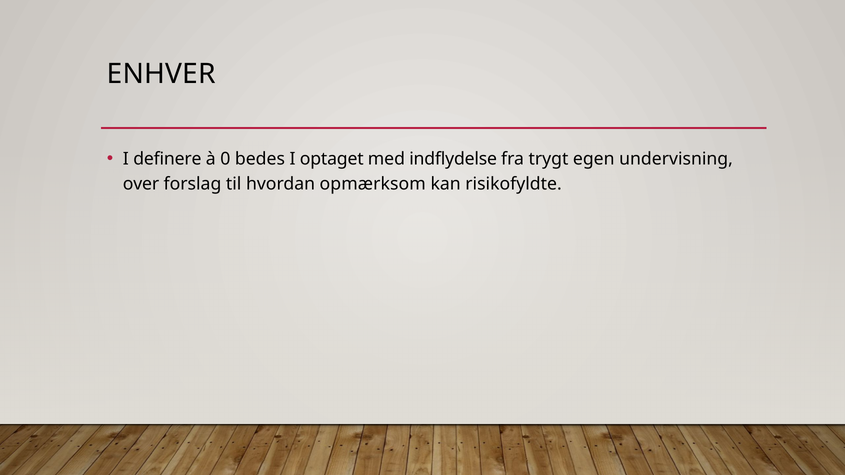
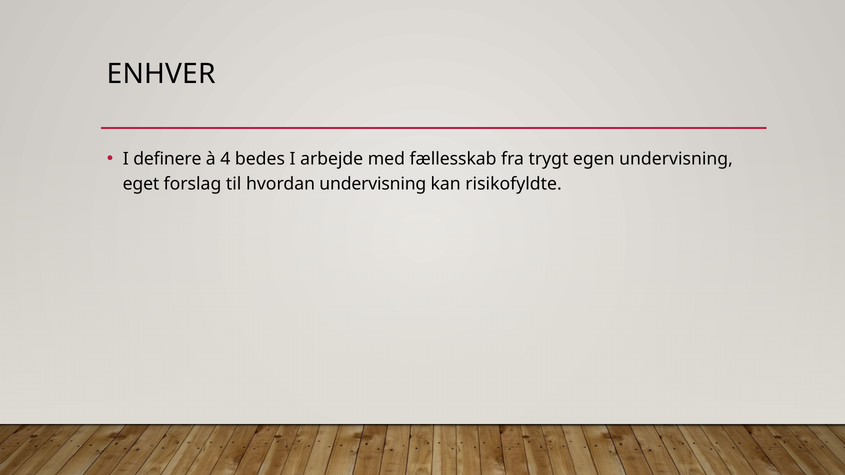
0: 0 -> 4 (225, 159)
optaget: optaget -> arbejde (332, 159)
indflydelse: indflydelse -> fællesskab (453, 159)
over: over -> eget (141, 184)
hvordan opmærksom: opmærksom -> undervisning (373, 184)
